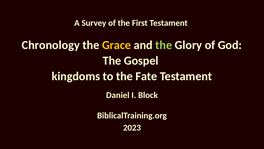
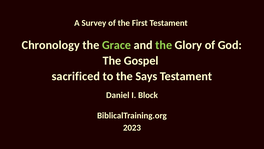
Grace colour: yellow -> light green (117, 45)
kingdoms: kingdoms -> sacrificed (76, 76)
Fate: Fate -> Says (146, 76)
